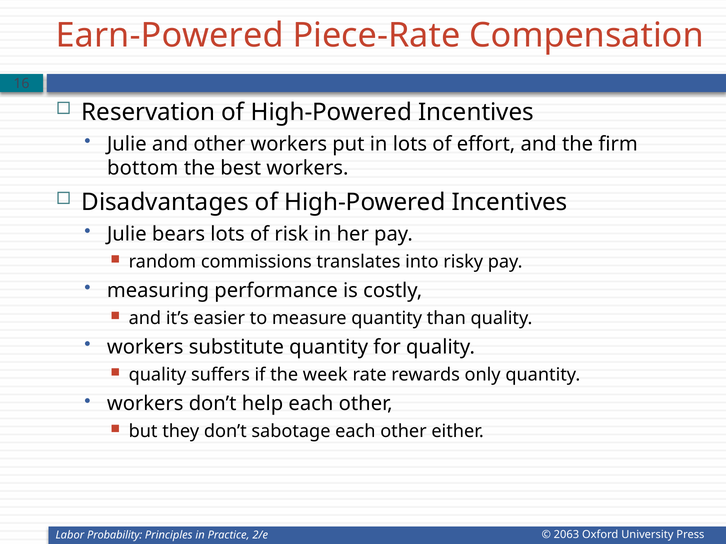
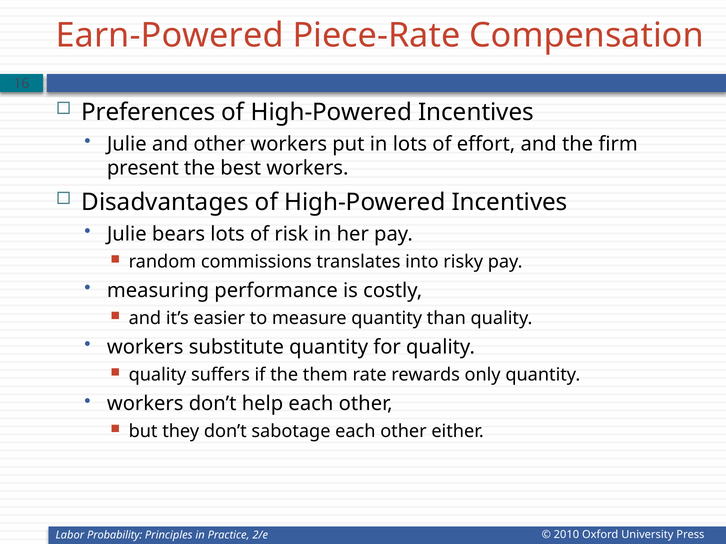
Reservation: Reservation -> Preferences (148, 112)
bottom: bottom -> present (143, 168)
week: week -> them (325, 375)
2063: 2063 -> 2010 (566, 535)
